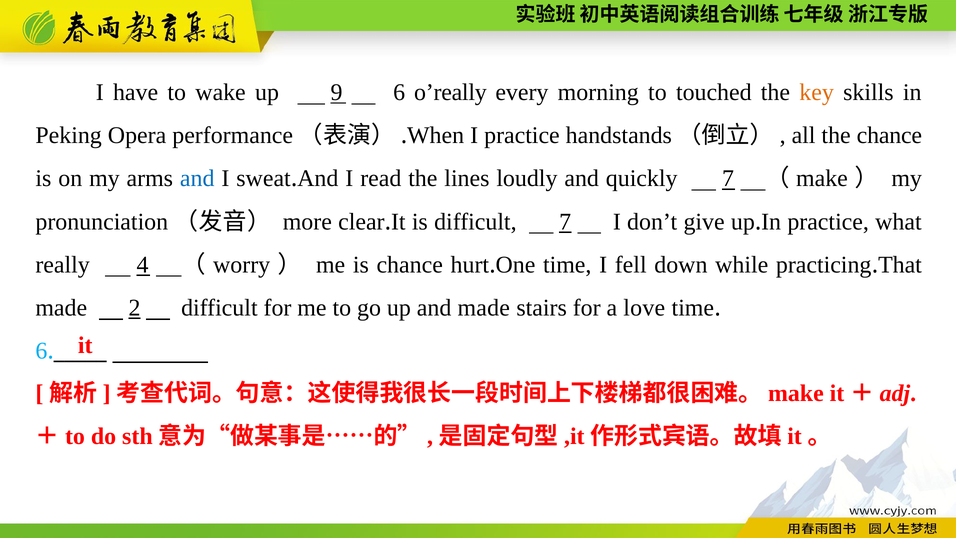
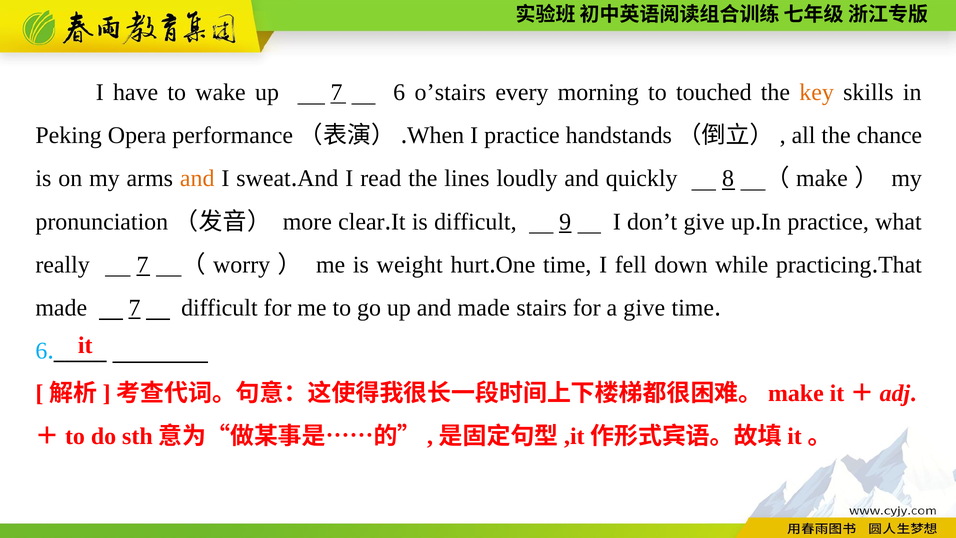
up 9: 9 -> 7 (337, 92)
o’really: o’really -> o’stairs (450, 92)
and colour: blue -> orange (197, 179)
quickly 7: 7 -> 8 (728, 179)
difficult 7: 7 -> 9 (565, 222)
really 4: 4 -> 7 (143, 265)
is chance: chance -> weight (410, 265)
made 2: 2 -> 7 (135, 308)
a love: love -> give (644, 308)
